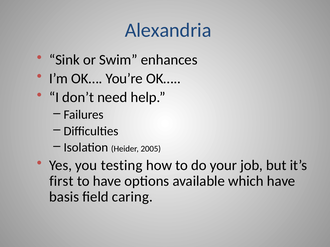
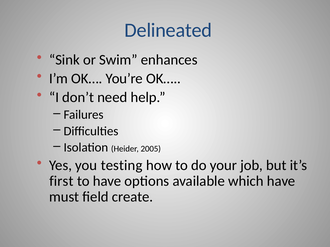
Alexandria: Alexandria -> Delineated (168, 30)
basis: basis -> must (64, 197)
caring: caring -> create (132, 197)
